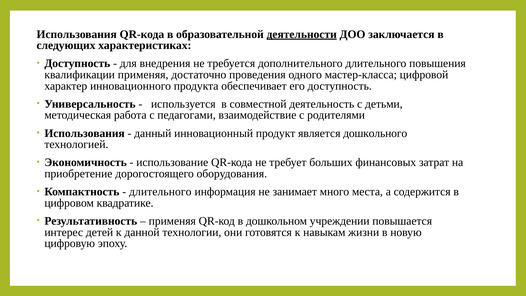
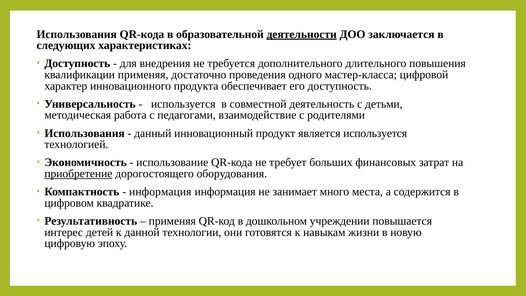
является дошкольного: дошкольного -> используется (375, 133)
приобретение underline: none -> present (78, 174)
длительного: длительного -> информация (160, 192)
